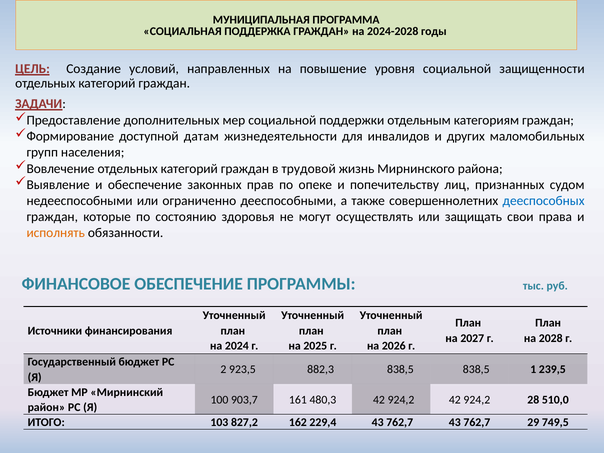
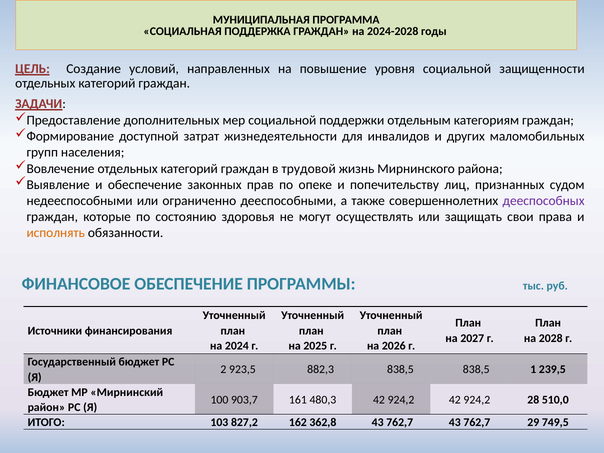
датам: датам -> затрат (201, 136)
дееспособных colour: blue -> purple (544, 201)
229,4: 229,4 -> 362,8 (323, 422)
